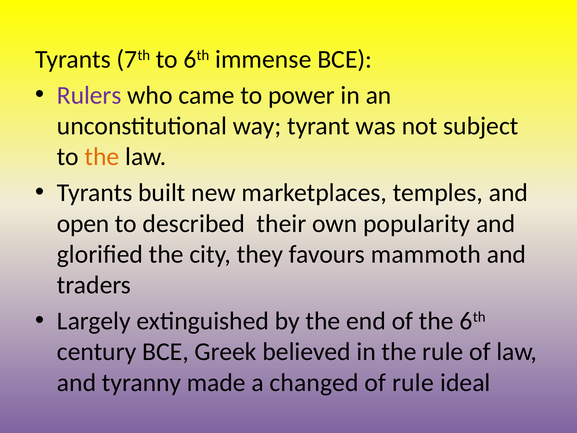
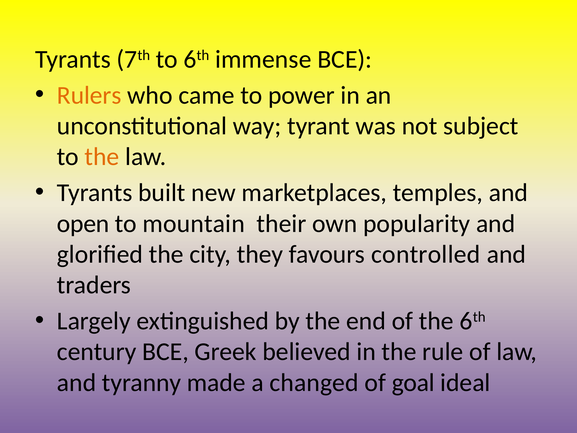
Rulers colour: purple -> orange (89, 95)
described: described -> mountain (194, 223)
mammoth: mammoth -> controlled (426, 254)
of rule: rule -> goal (413, 382)
